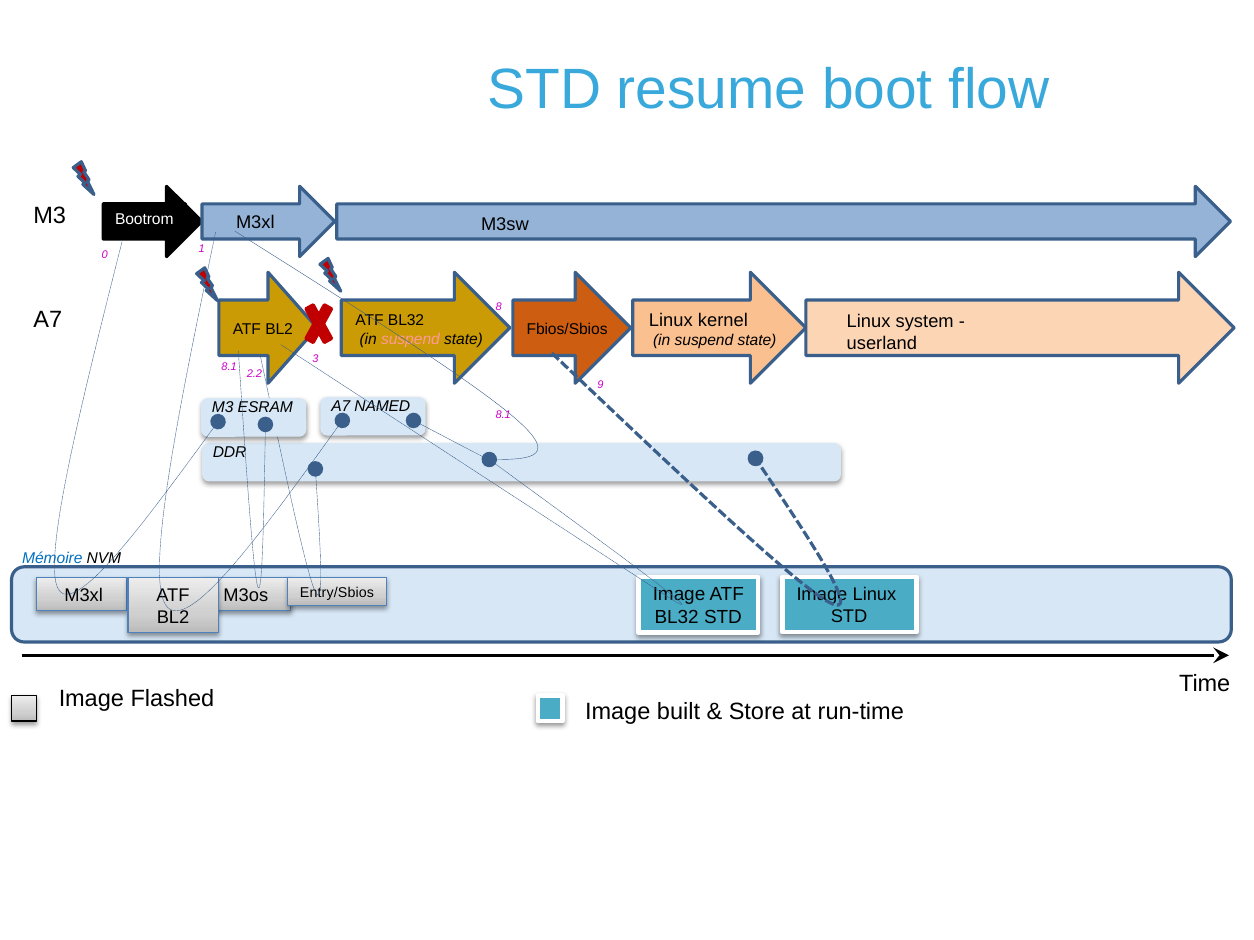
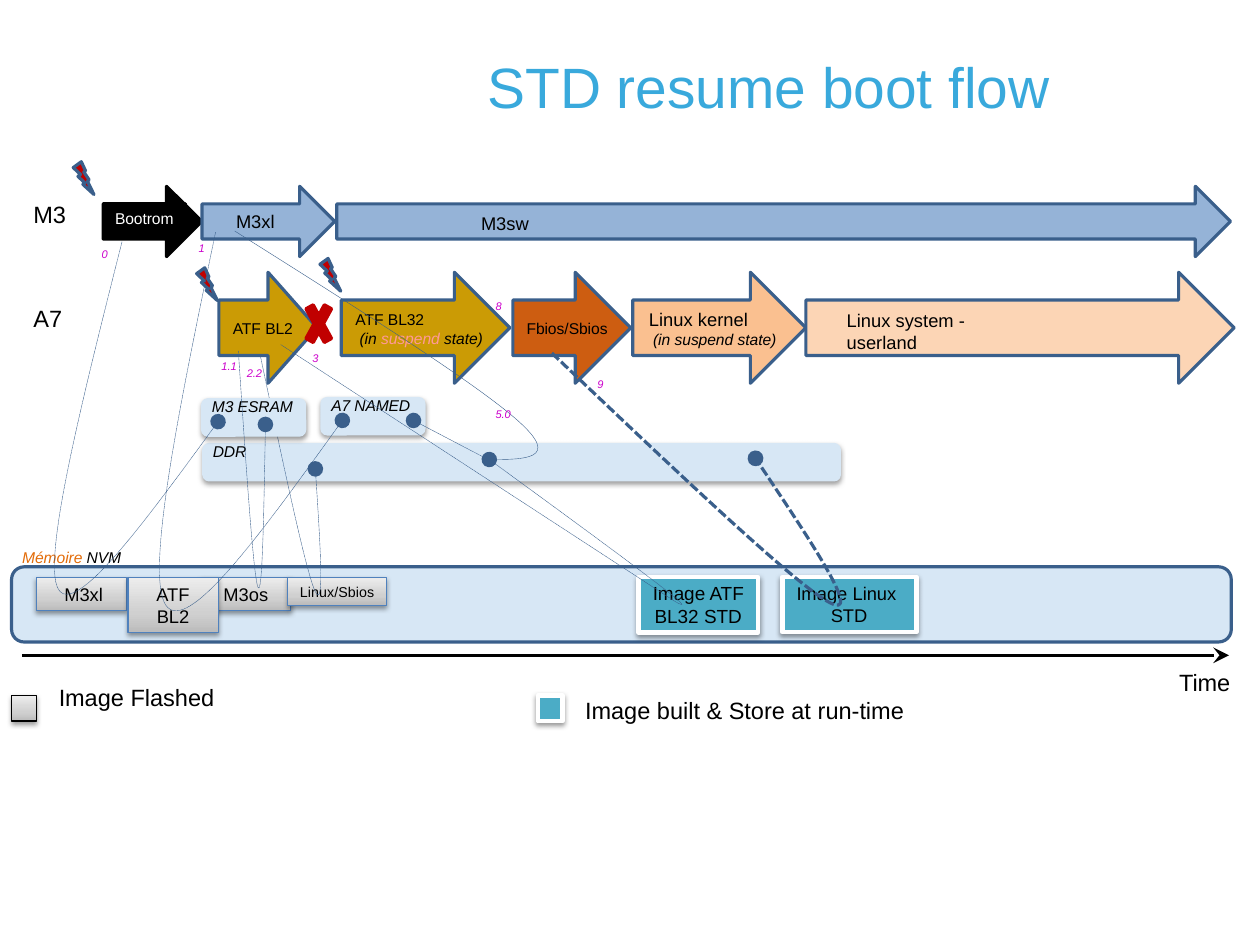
8.1: 8.1 -> 1.1 (229, 367)
8.1: 8.1 -> 5.0 (503, 415)
Mémoire colour: blue -> orange (52, 559)
Entry/Sbios: Entry/Sbios -> Linux/Sbios (337, 593)
